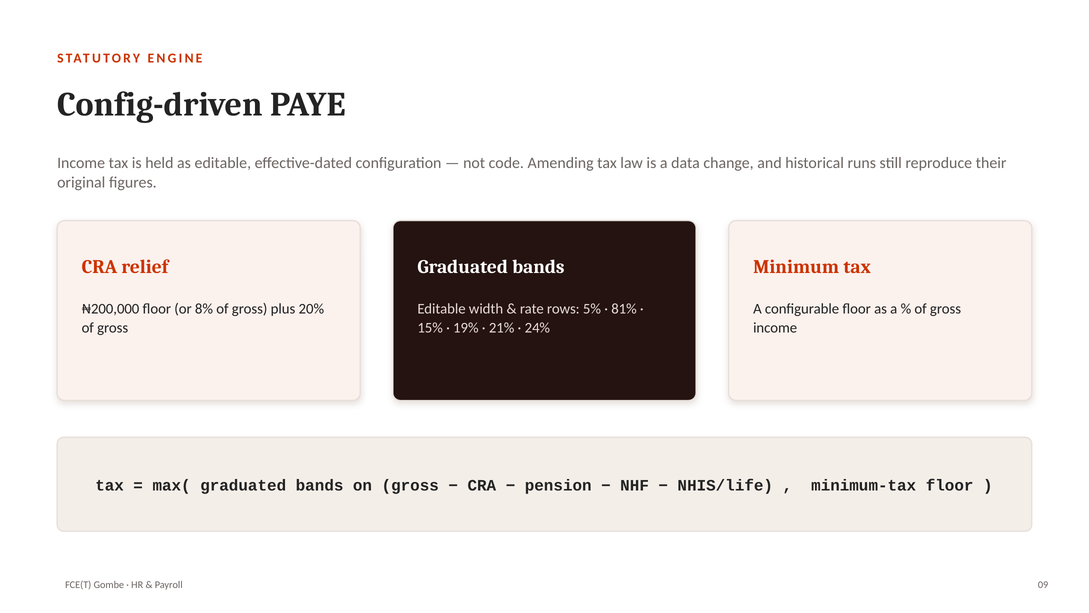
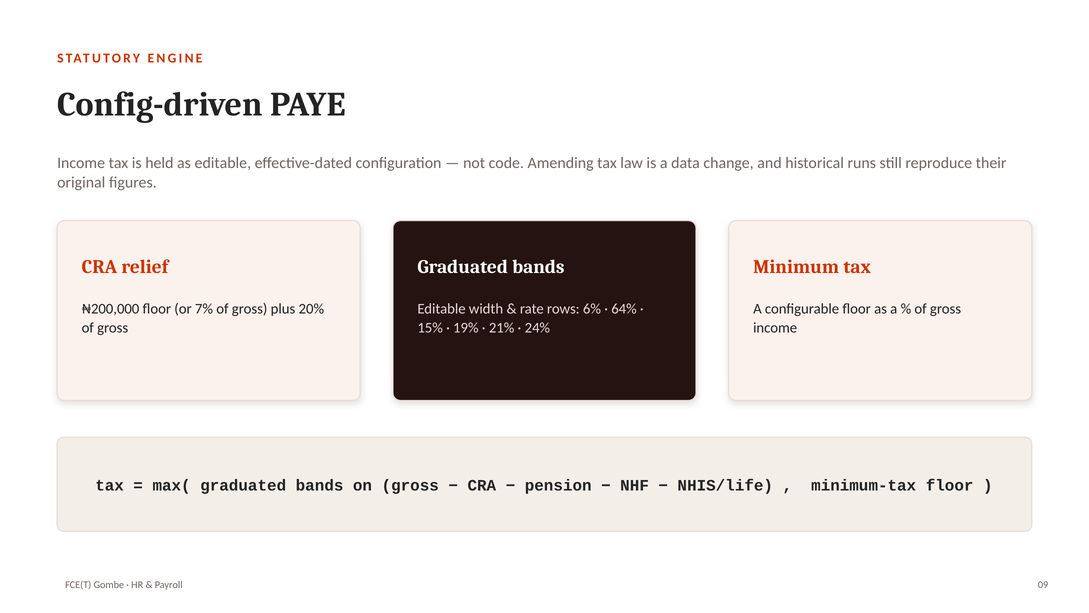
8%: 8% -> 7% (204, 309)
5%: 5% -> 6% (592, 309)
81%: 81% -> 64% (624, 309)
